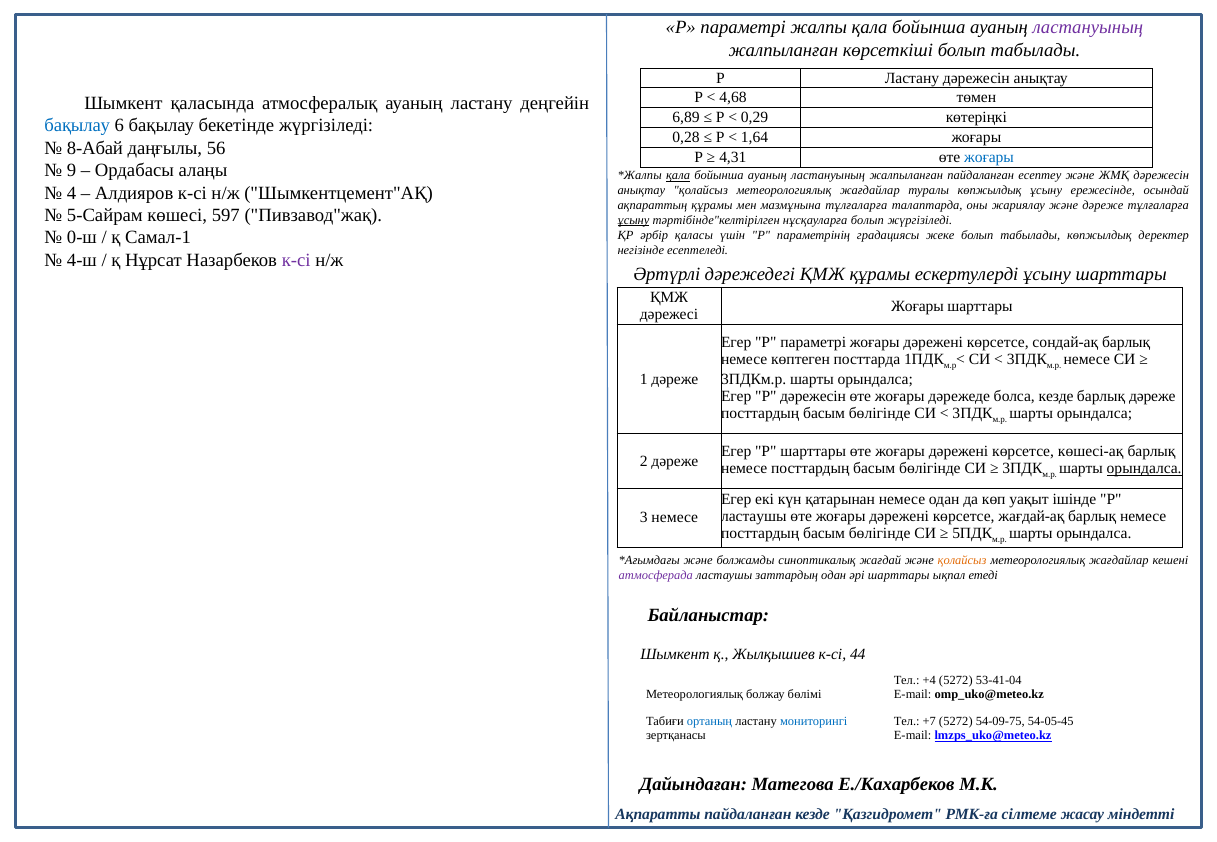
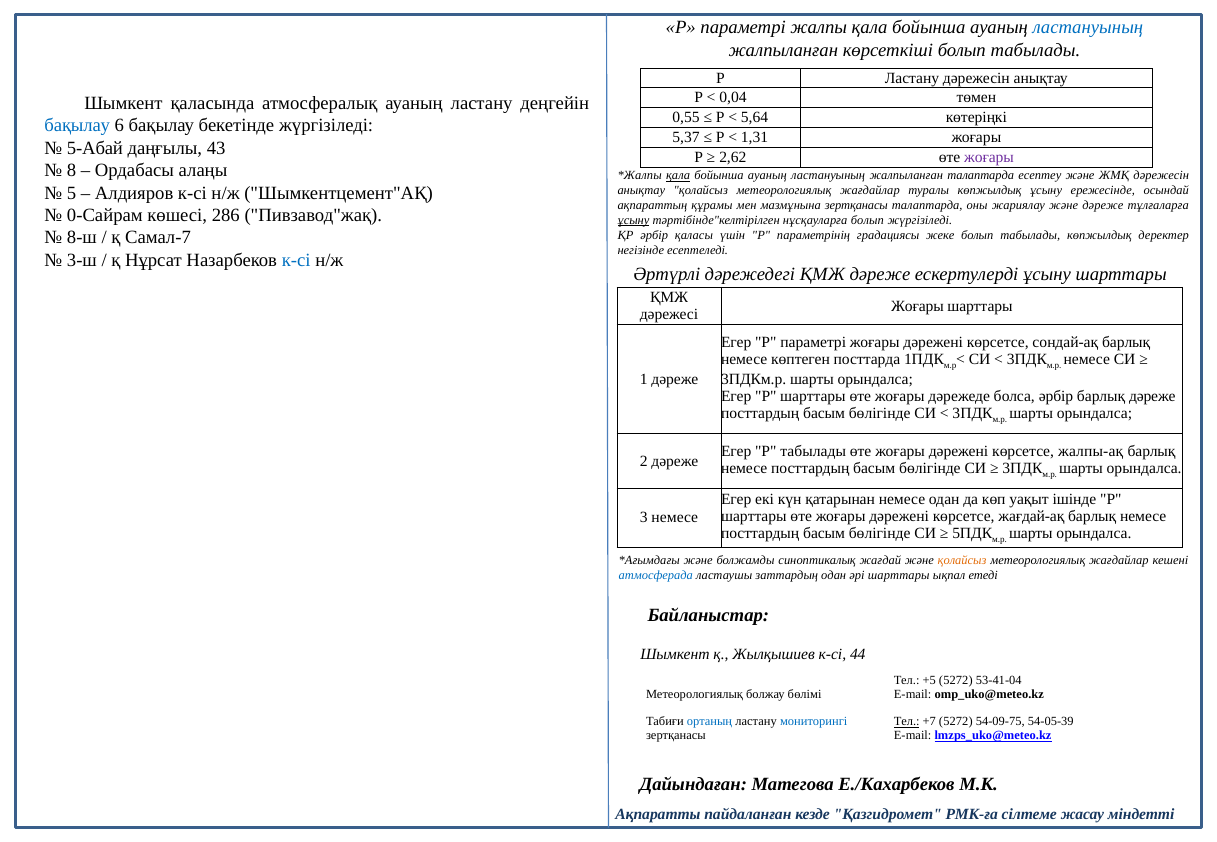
ластануының colour: purple -> blue (1088, 28)
4,68: 4,68 -> 0,04 (733, 97)
6,89: 6,89 -> 0,55 (686, 117)
0,29: 0,29 -> 5,64 (755, 117)
0,28: 0,28 -> 5,37 (686, 137)
1,64: 1,64 -> 1,31 (755, 137)
8-Абай: 8-Абай -> 5-Абай (95, 148)
56: 56 -> 43 (216, 148)
4,31: 4,31 -> 2,62 (733, 157)
жоғары colour: blue -> purple (989, 158)
9: 9 -> 8 (72, 171)
жалпыланған пайдаланған: пайдаланған -> талаптарда (981, 176)
4: 4 -> 5 (72, 193)
мазмұнына тұлғаларға: тұлғаларға -> зертқанасы (856, 206)
5-Сайрам: 5-Сайрам -> 0-Сайрам (105, 215)
597: 597 -> 286 (226, 215)
0-ш: 0-ш -> 8-ш (82, 238)
Самал-1: Самал-1 -> Самал-7 (158, 238)
4-ш: 4-ш -> 3-ш (82, 260)
к-сі colour: purple -> blue (296, 260)
ҚМЖ құрамы: құрамы -> дәреже (880, 274)
P дәрежесін: дәрежесін -> шарттары (813, 397)
болса кезде: кезде -> әрбір (1056, 397)
Р шарттары: шарттары -> табылады (813, 452)
көшесі-ақ: көшесі-ақ -> жалпы-ақ (1091, 452)
орындалса underline: present -> none (1144, 469)
ластаушы: ластаушы -> шарттары (754, 517)
атмосферада colour: purple -> blue (656, 576)
+4: +4 -> +5 (929, 681)
Тел underline: none -> present (907, 722)
54-05-45: 54-05-45 -> 54-05-39 (1051, 722)
